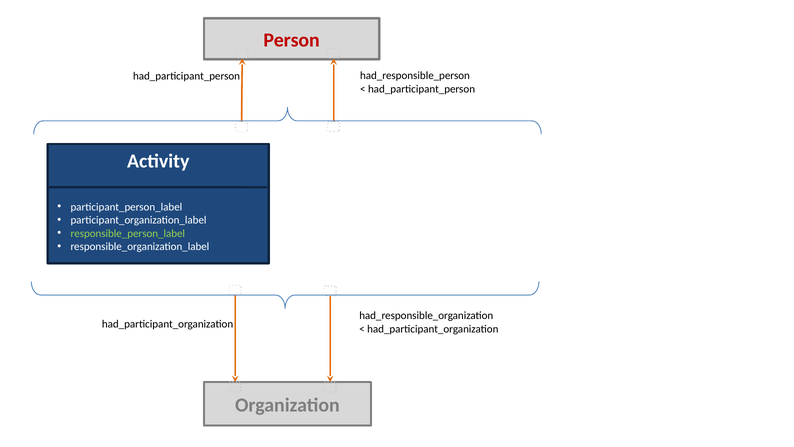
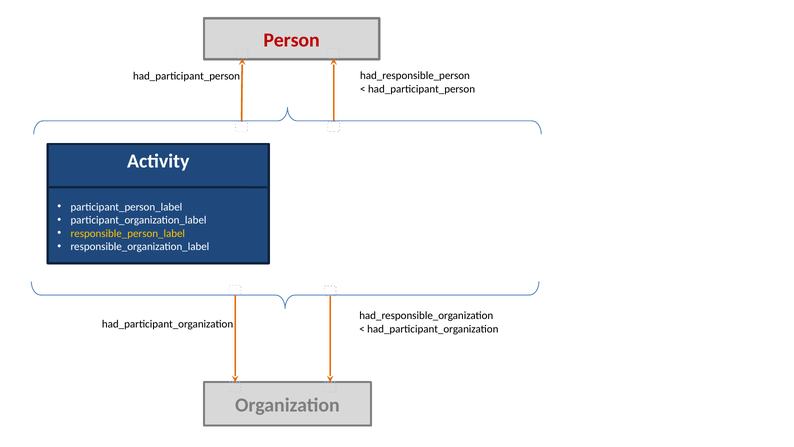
responsible_person_label colour: light green -> yellow (128, 233)
